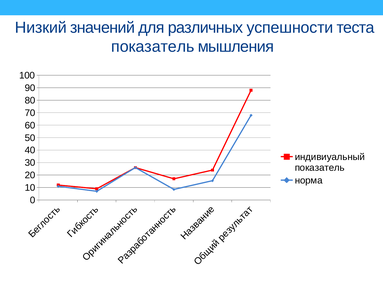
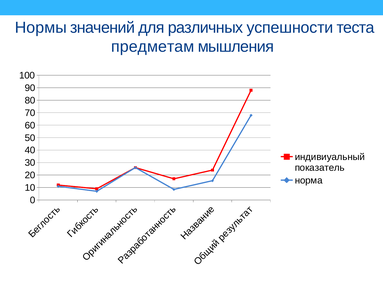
Низкий: Низкий -> Нормы (41, 28)
показатель: показатель -> предметам (153, 47)
